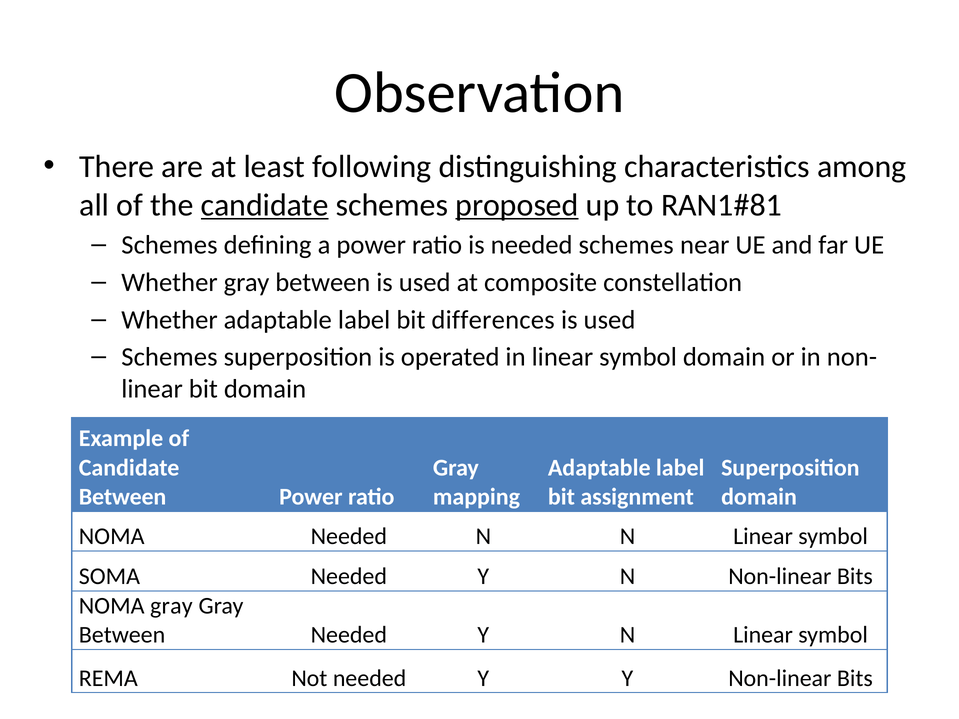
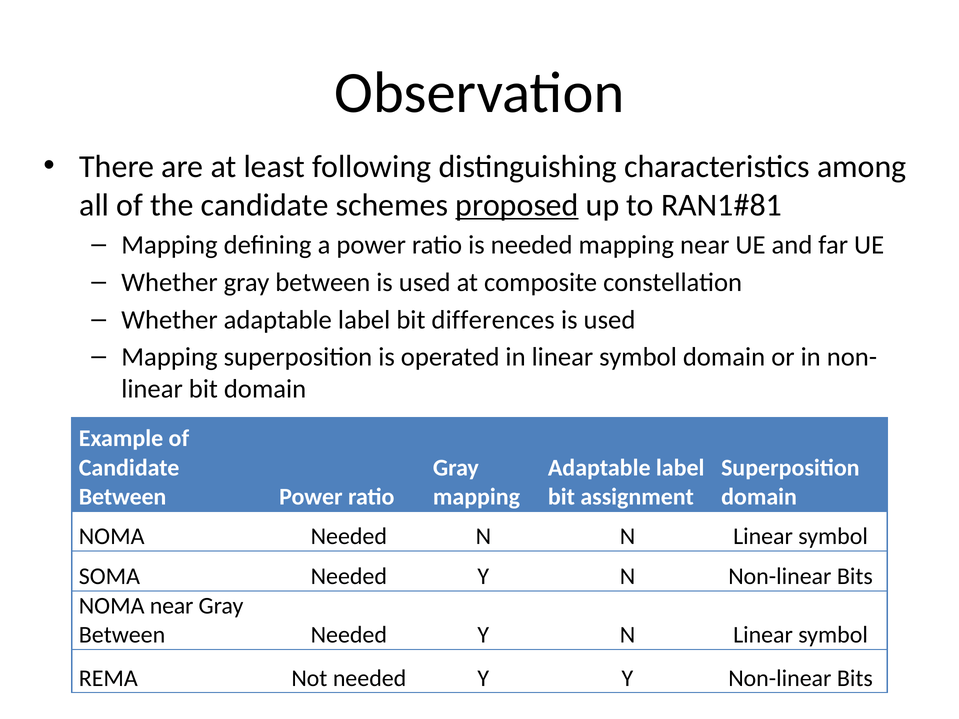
candidate underline: present -> none (265, 205)
Schemes: Schemes -> Mapping (169, 245)
needed schemes: schemes -> mapping (626, 245)
Schemes: Schemes -> Mapping (169, 357)
NOMA gray: gray -> near (172, 606)
